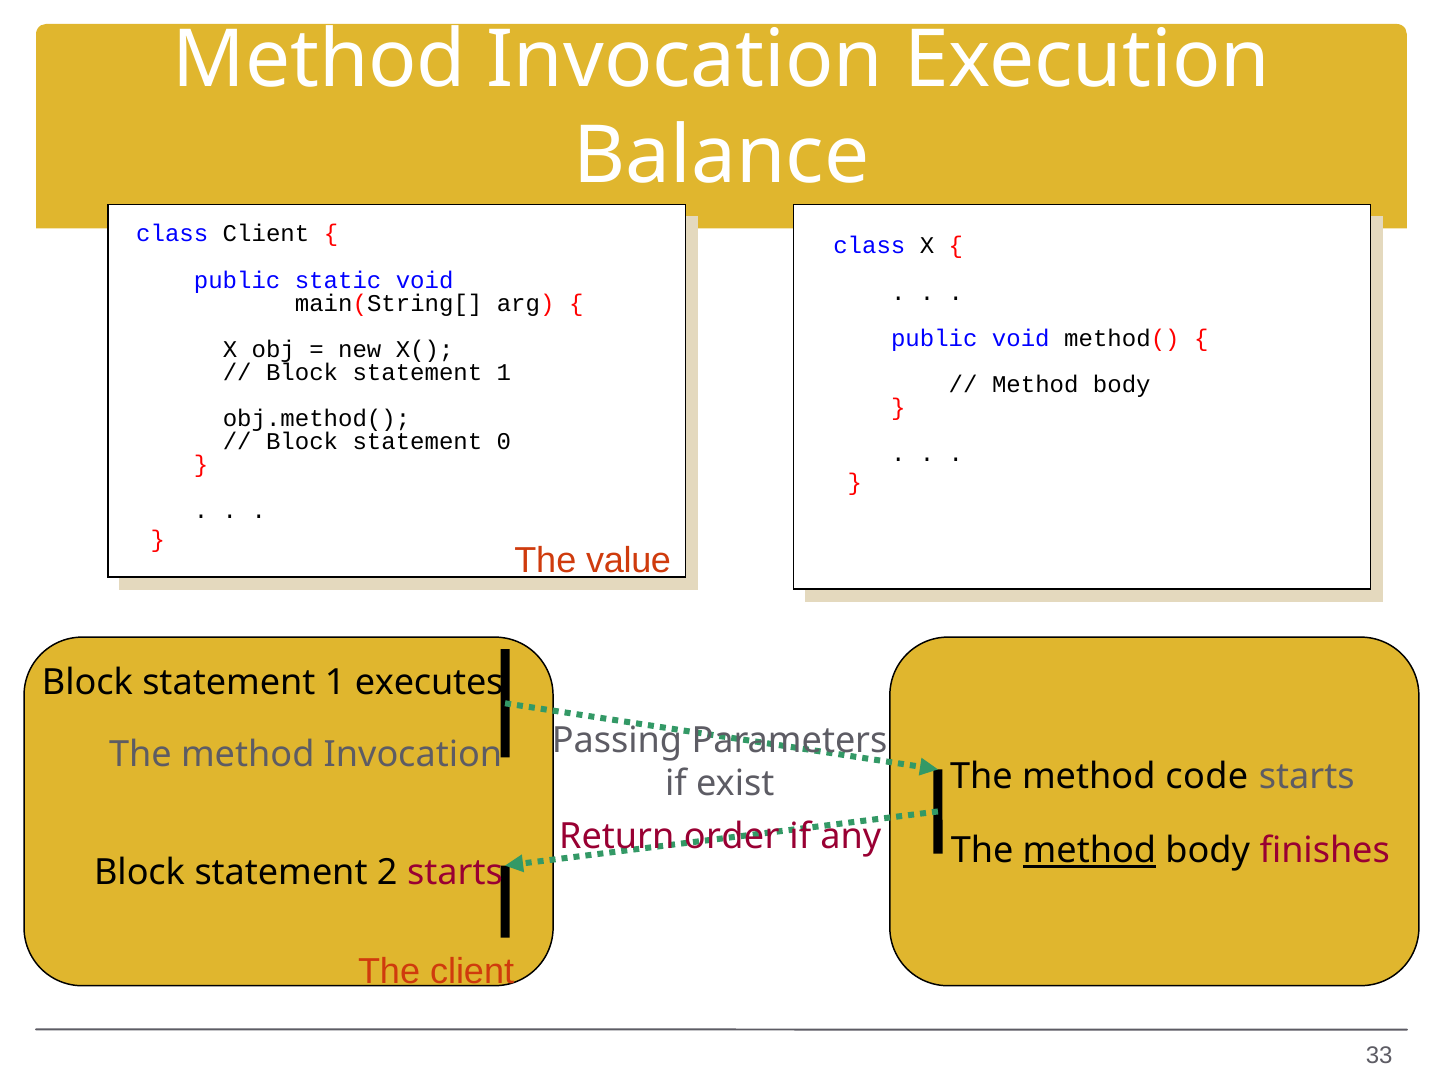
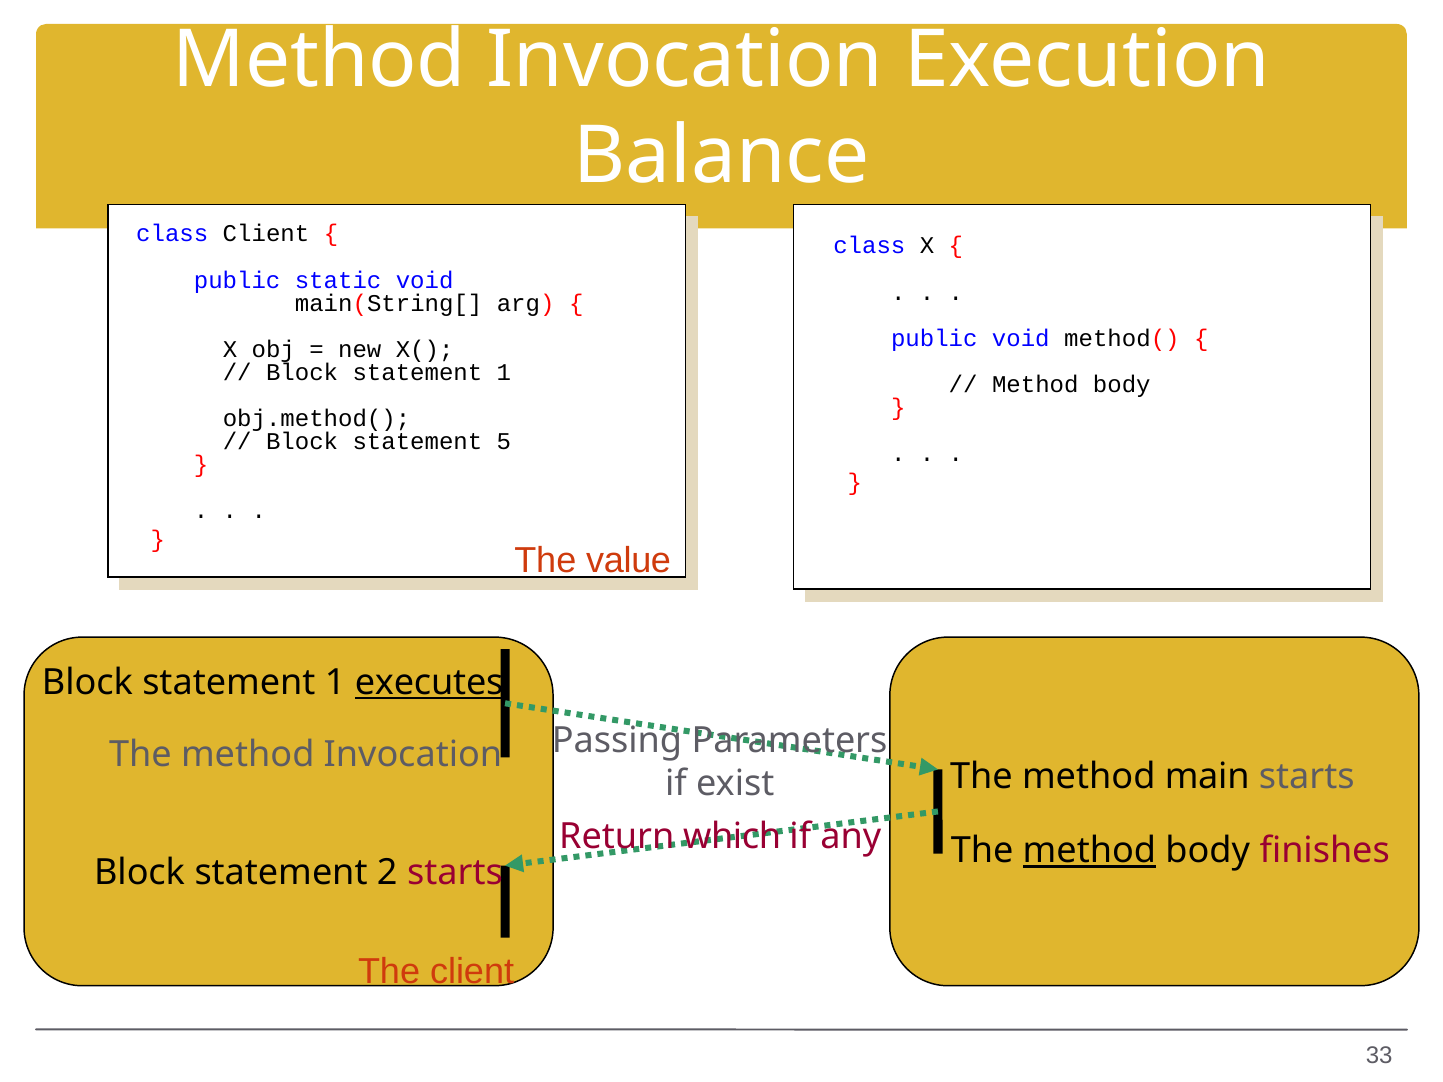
0: 0 -> 5 (504, 442)
executes underline: none -> present (429, 683)
code: code -> main (1207, 777)
order: order -> which (732, 837)
